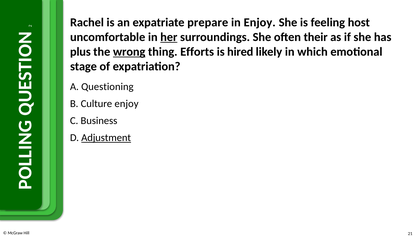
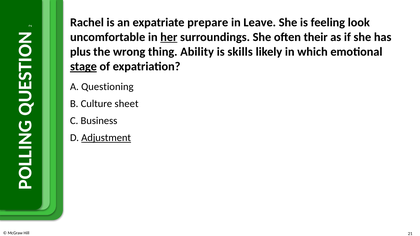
in Enjoy: Enjoy -> Leave (260, 22)
host: host -> look (359, 22)
wrong underline: present -> none (129, 52)
Efforts: Efforts -> Ability (197, 52)
hired: hired -> skills (240, 52)
stage underline: none -> present (83, 67)
Culture enjoy: enjoy -> sheet (127, 104)
